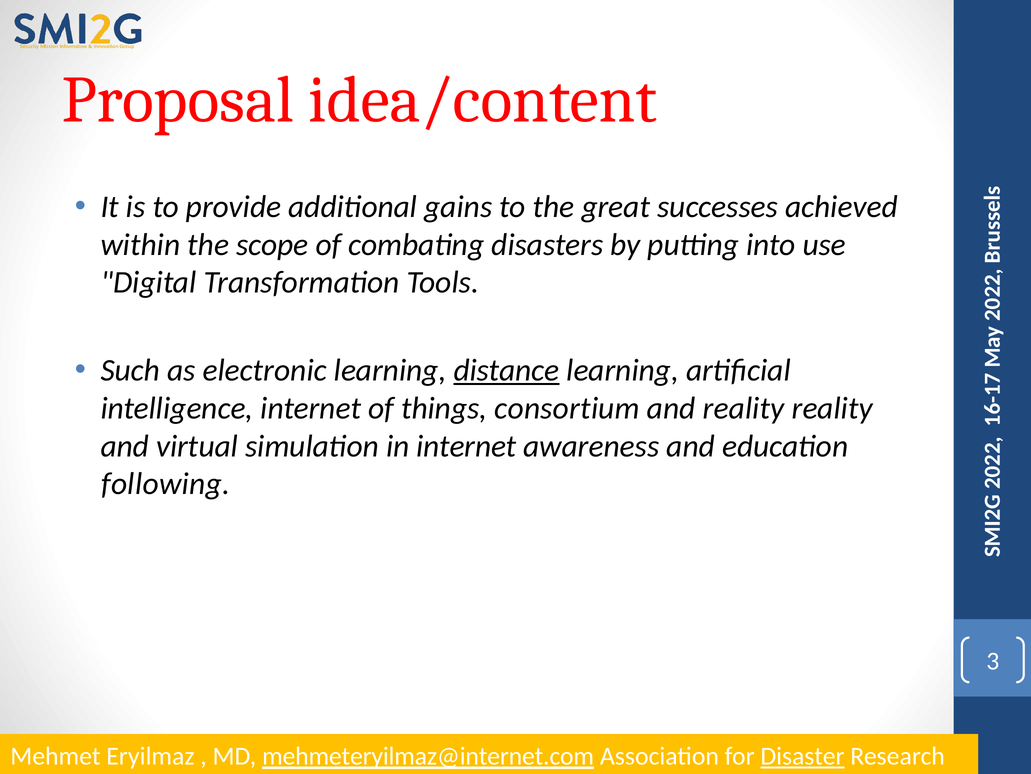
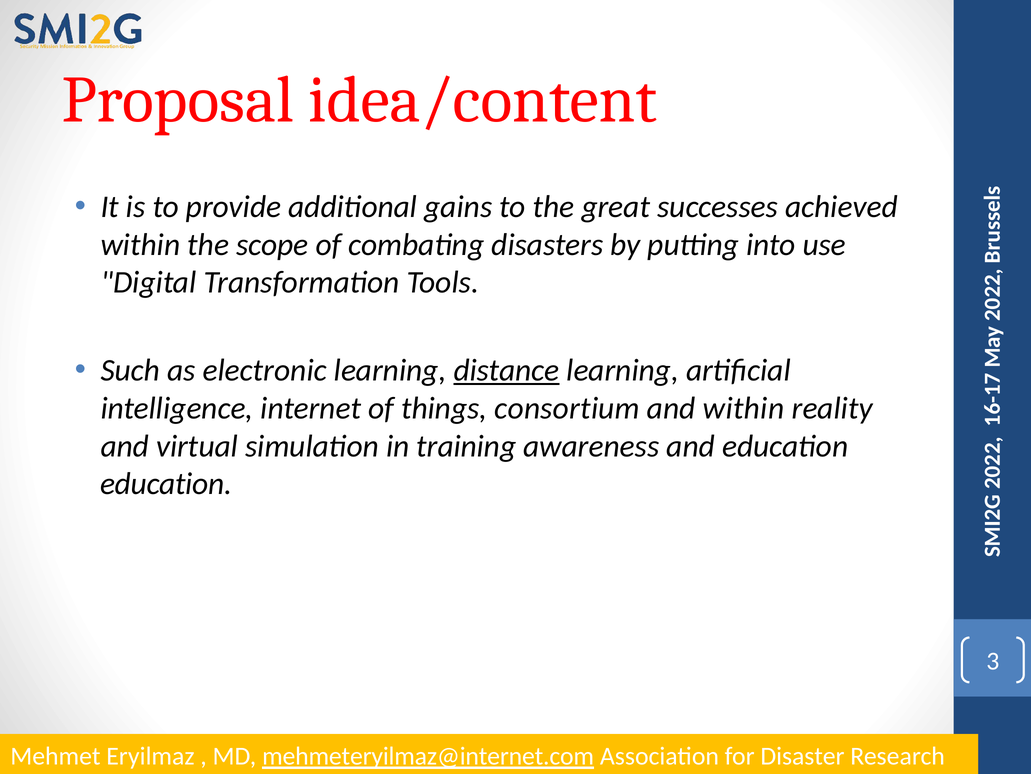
and reality: reality -> within (744, 408)
in internet: internet -> training (466, 446)
following: following -> education (166, 483)
Disaster underline: present -> none (802, 756)
